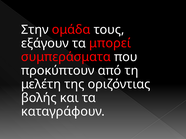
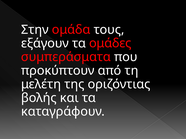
μπορεί: μπορεί -> ομάδες (110, 43)
